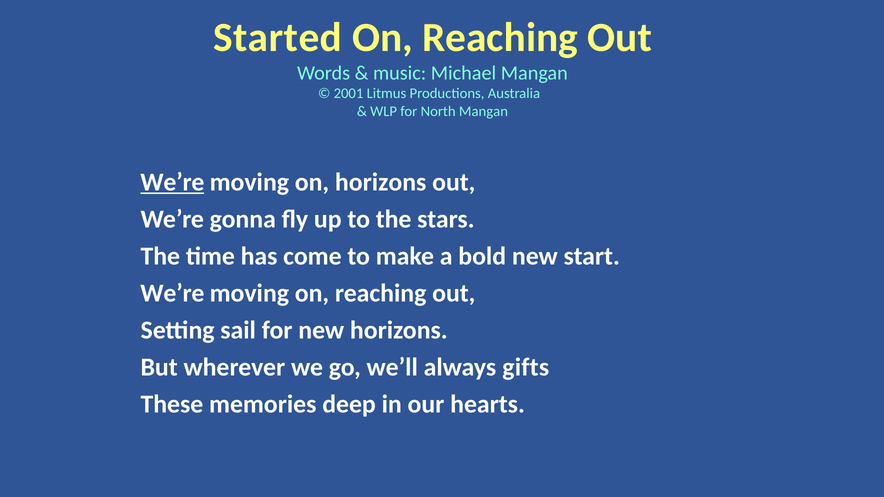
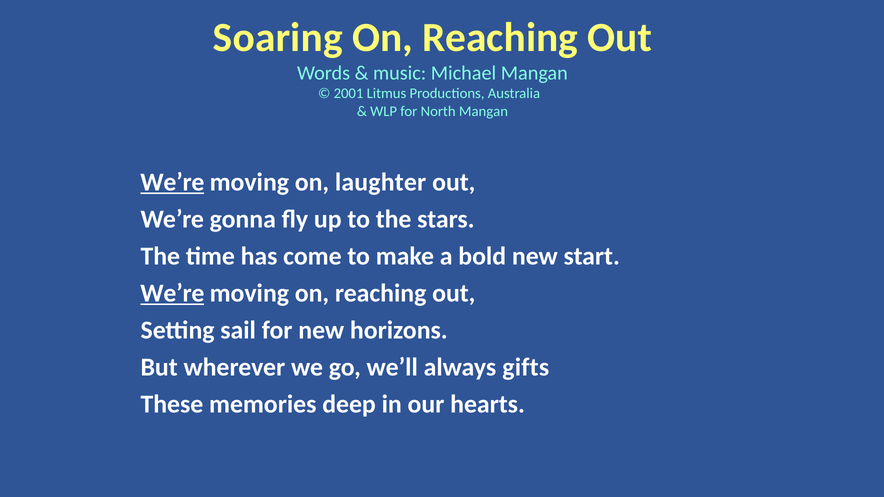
Started: Started -> Soaring (278, 38)
on horizons: horizons -> laughter (381, 182)
We’re underline: none -> present (172, 293)
